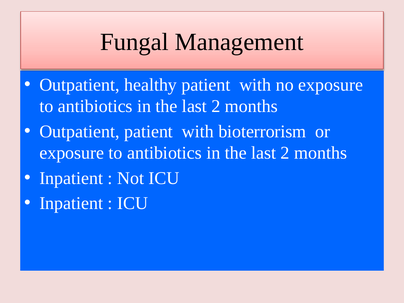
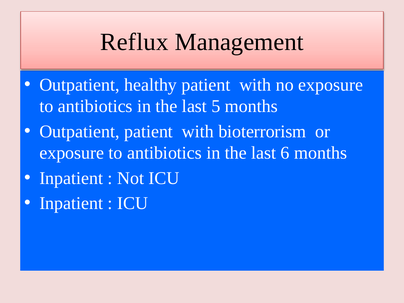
Fungal: Fungal -> Reflux (134, 42)
2: 2 -> 5 (216, 106)
2: 2 -> 6 (285, 153)
